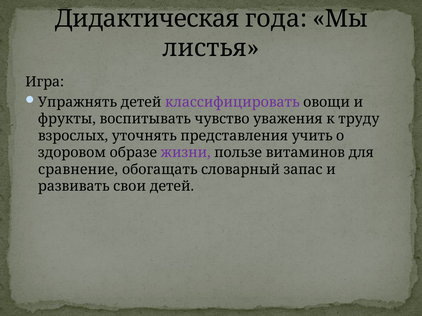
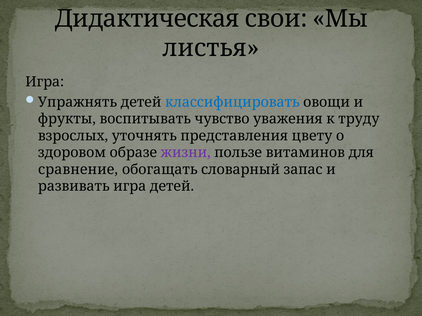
года: года -> свои (276, 19)
классифицировать colour: purple -> blue (232, 102)
учить: учить -> цвету (312, 136)
развивать свои: свои -> игра (130, 187)
